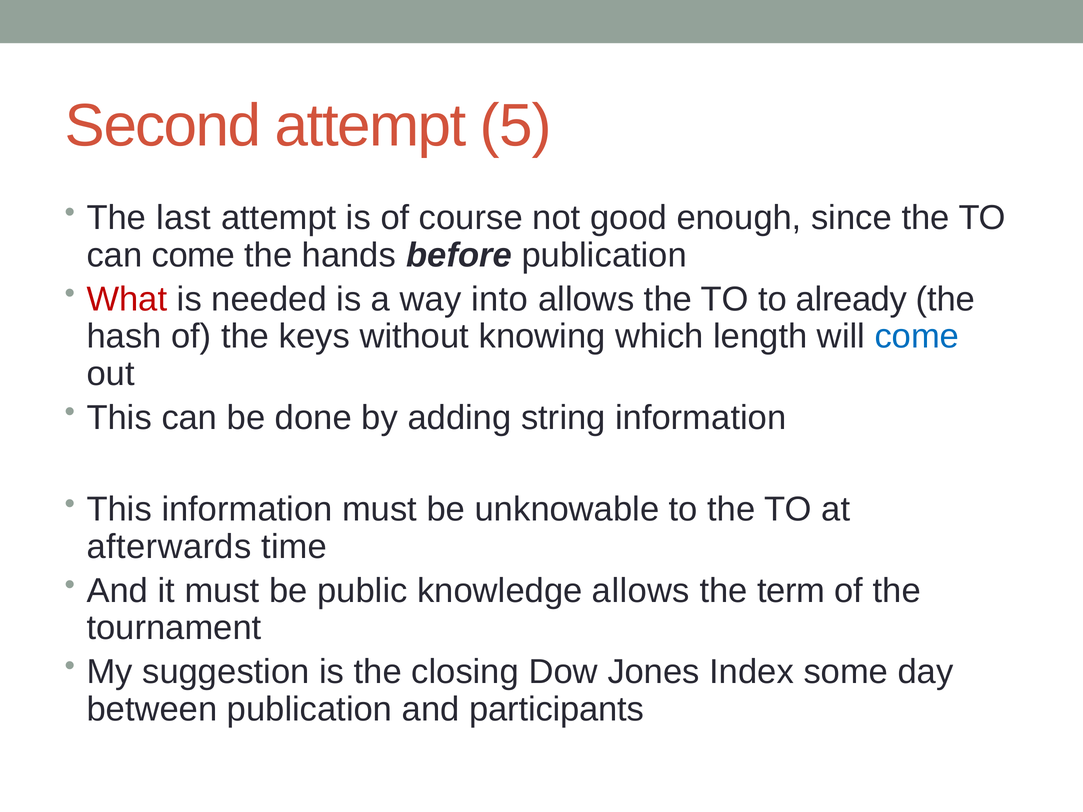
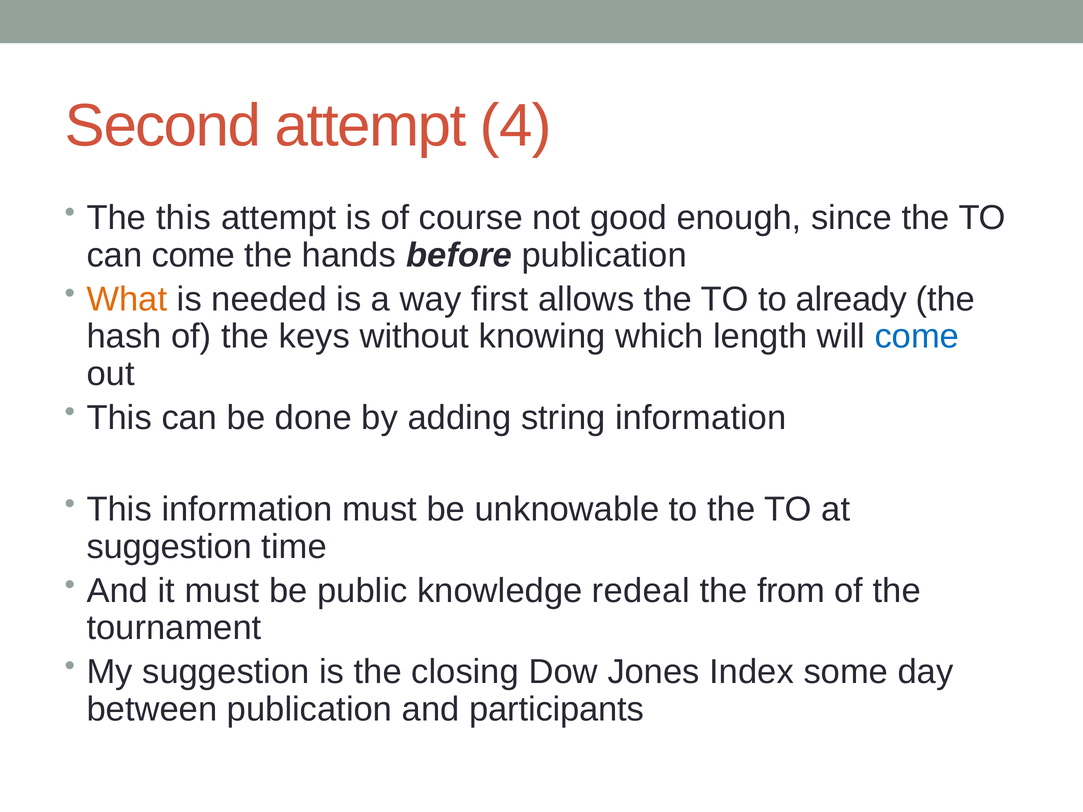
5: 5 -> 4 (516, 126)
The last: last -> this (183, 218)
What colour: red -> orange (127, 299)
into: into -> first (500, 299)
afterwards: afterwards -> suggestion (169, 547)
knowledge allows: allows -> redeal (641, 591)
term: term -> from (791, 591)
